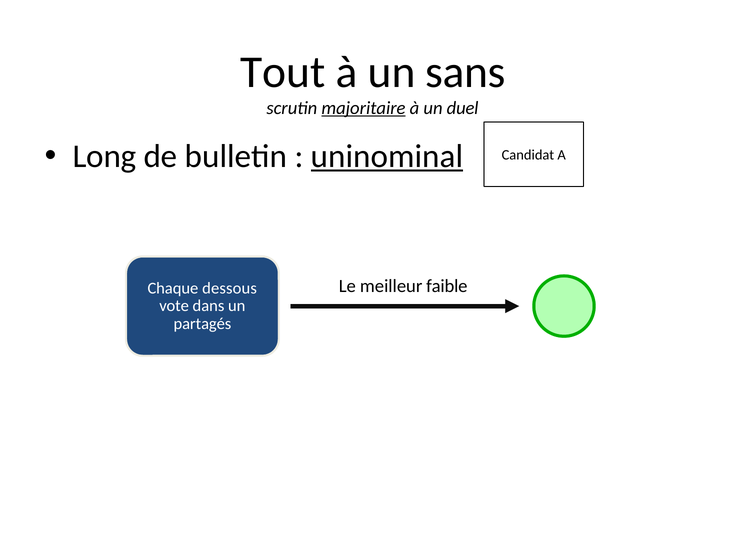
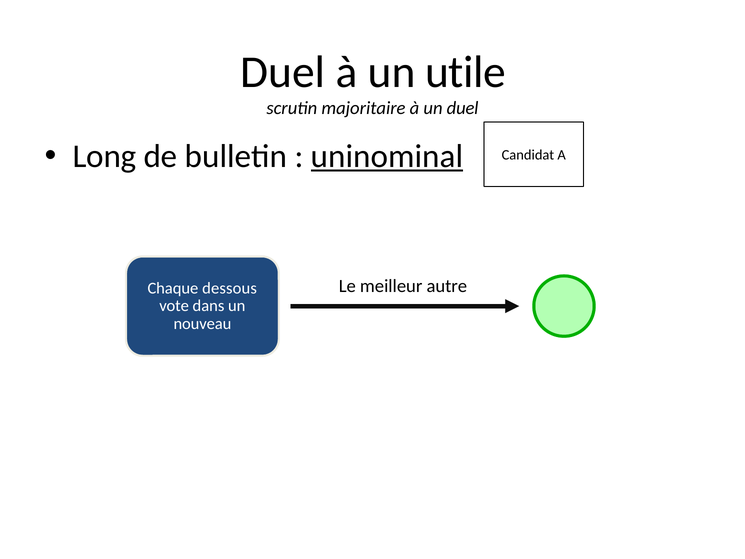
Tout: Tout -> Duel (283, 72)
sans: sans -> utile (465, 72)
majoritaire underline: present -> none (363, 108)
faible: faible -> autre (447, 286)
partagés: partagés -> nouveau (202, 324)
